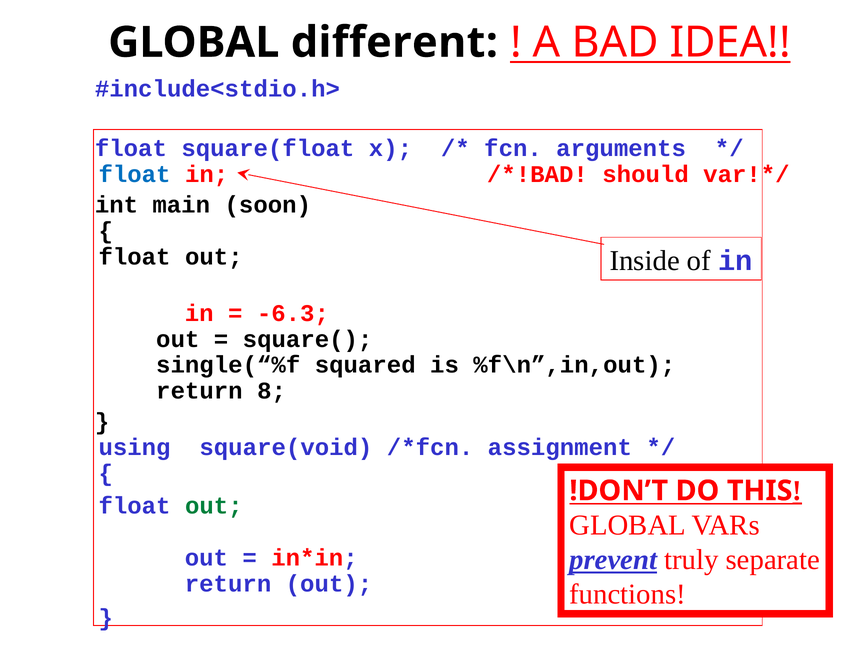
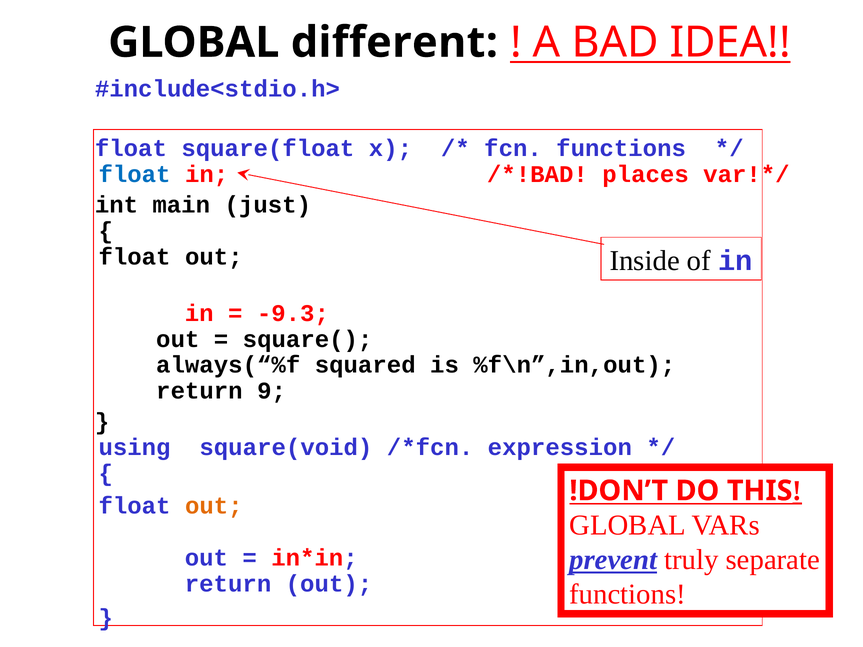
fcn arguments: arguments -> functions (621, 149)
should: should -> places (646, 174)
soon: soon -> just (268, 205)
-6.3: -6.3 -> -9.3 (293, 313)
single(“%f: single(“%f -> always(“%f (228, 365)
8: 8 -> 9 (272, 391)
assignment: assignment -> expression (560, 448)
out colour: green -> orange (214, 506)
